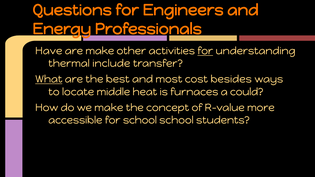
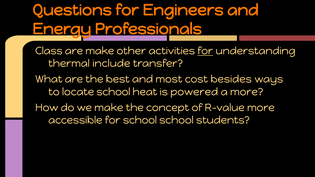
Have: Have -> Class (49, 51)
What underline: present -> none (49, 79)
locate middle: middle -> school (113, 92)
furnaces: furnaces -> powered (194, 92)
a could: could -> more (247, 92)
